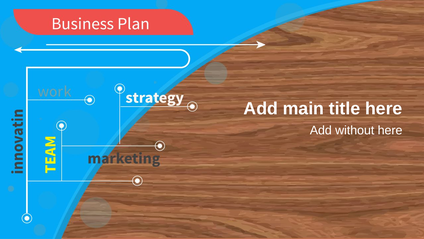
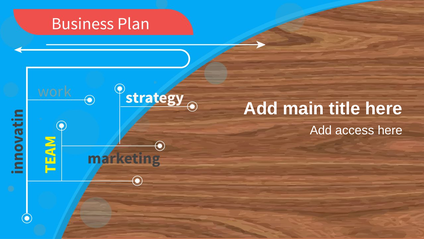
without: without -> access (355, 130)
